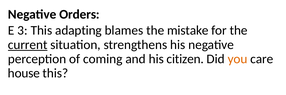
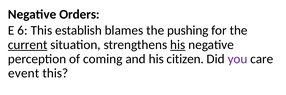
3: 3 -> 6 (22, 31)
adapting: adapting -> establish (78, 31)
mistake: mistake -> pushing (188, 31)
his underline: none -> present (178, 45)
you colour: orange -> purple (237, 59)
house: house -> event (24, 73)
